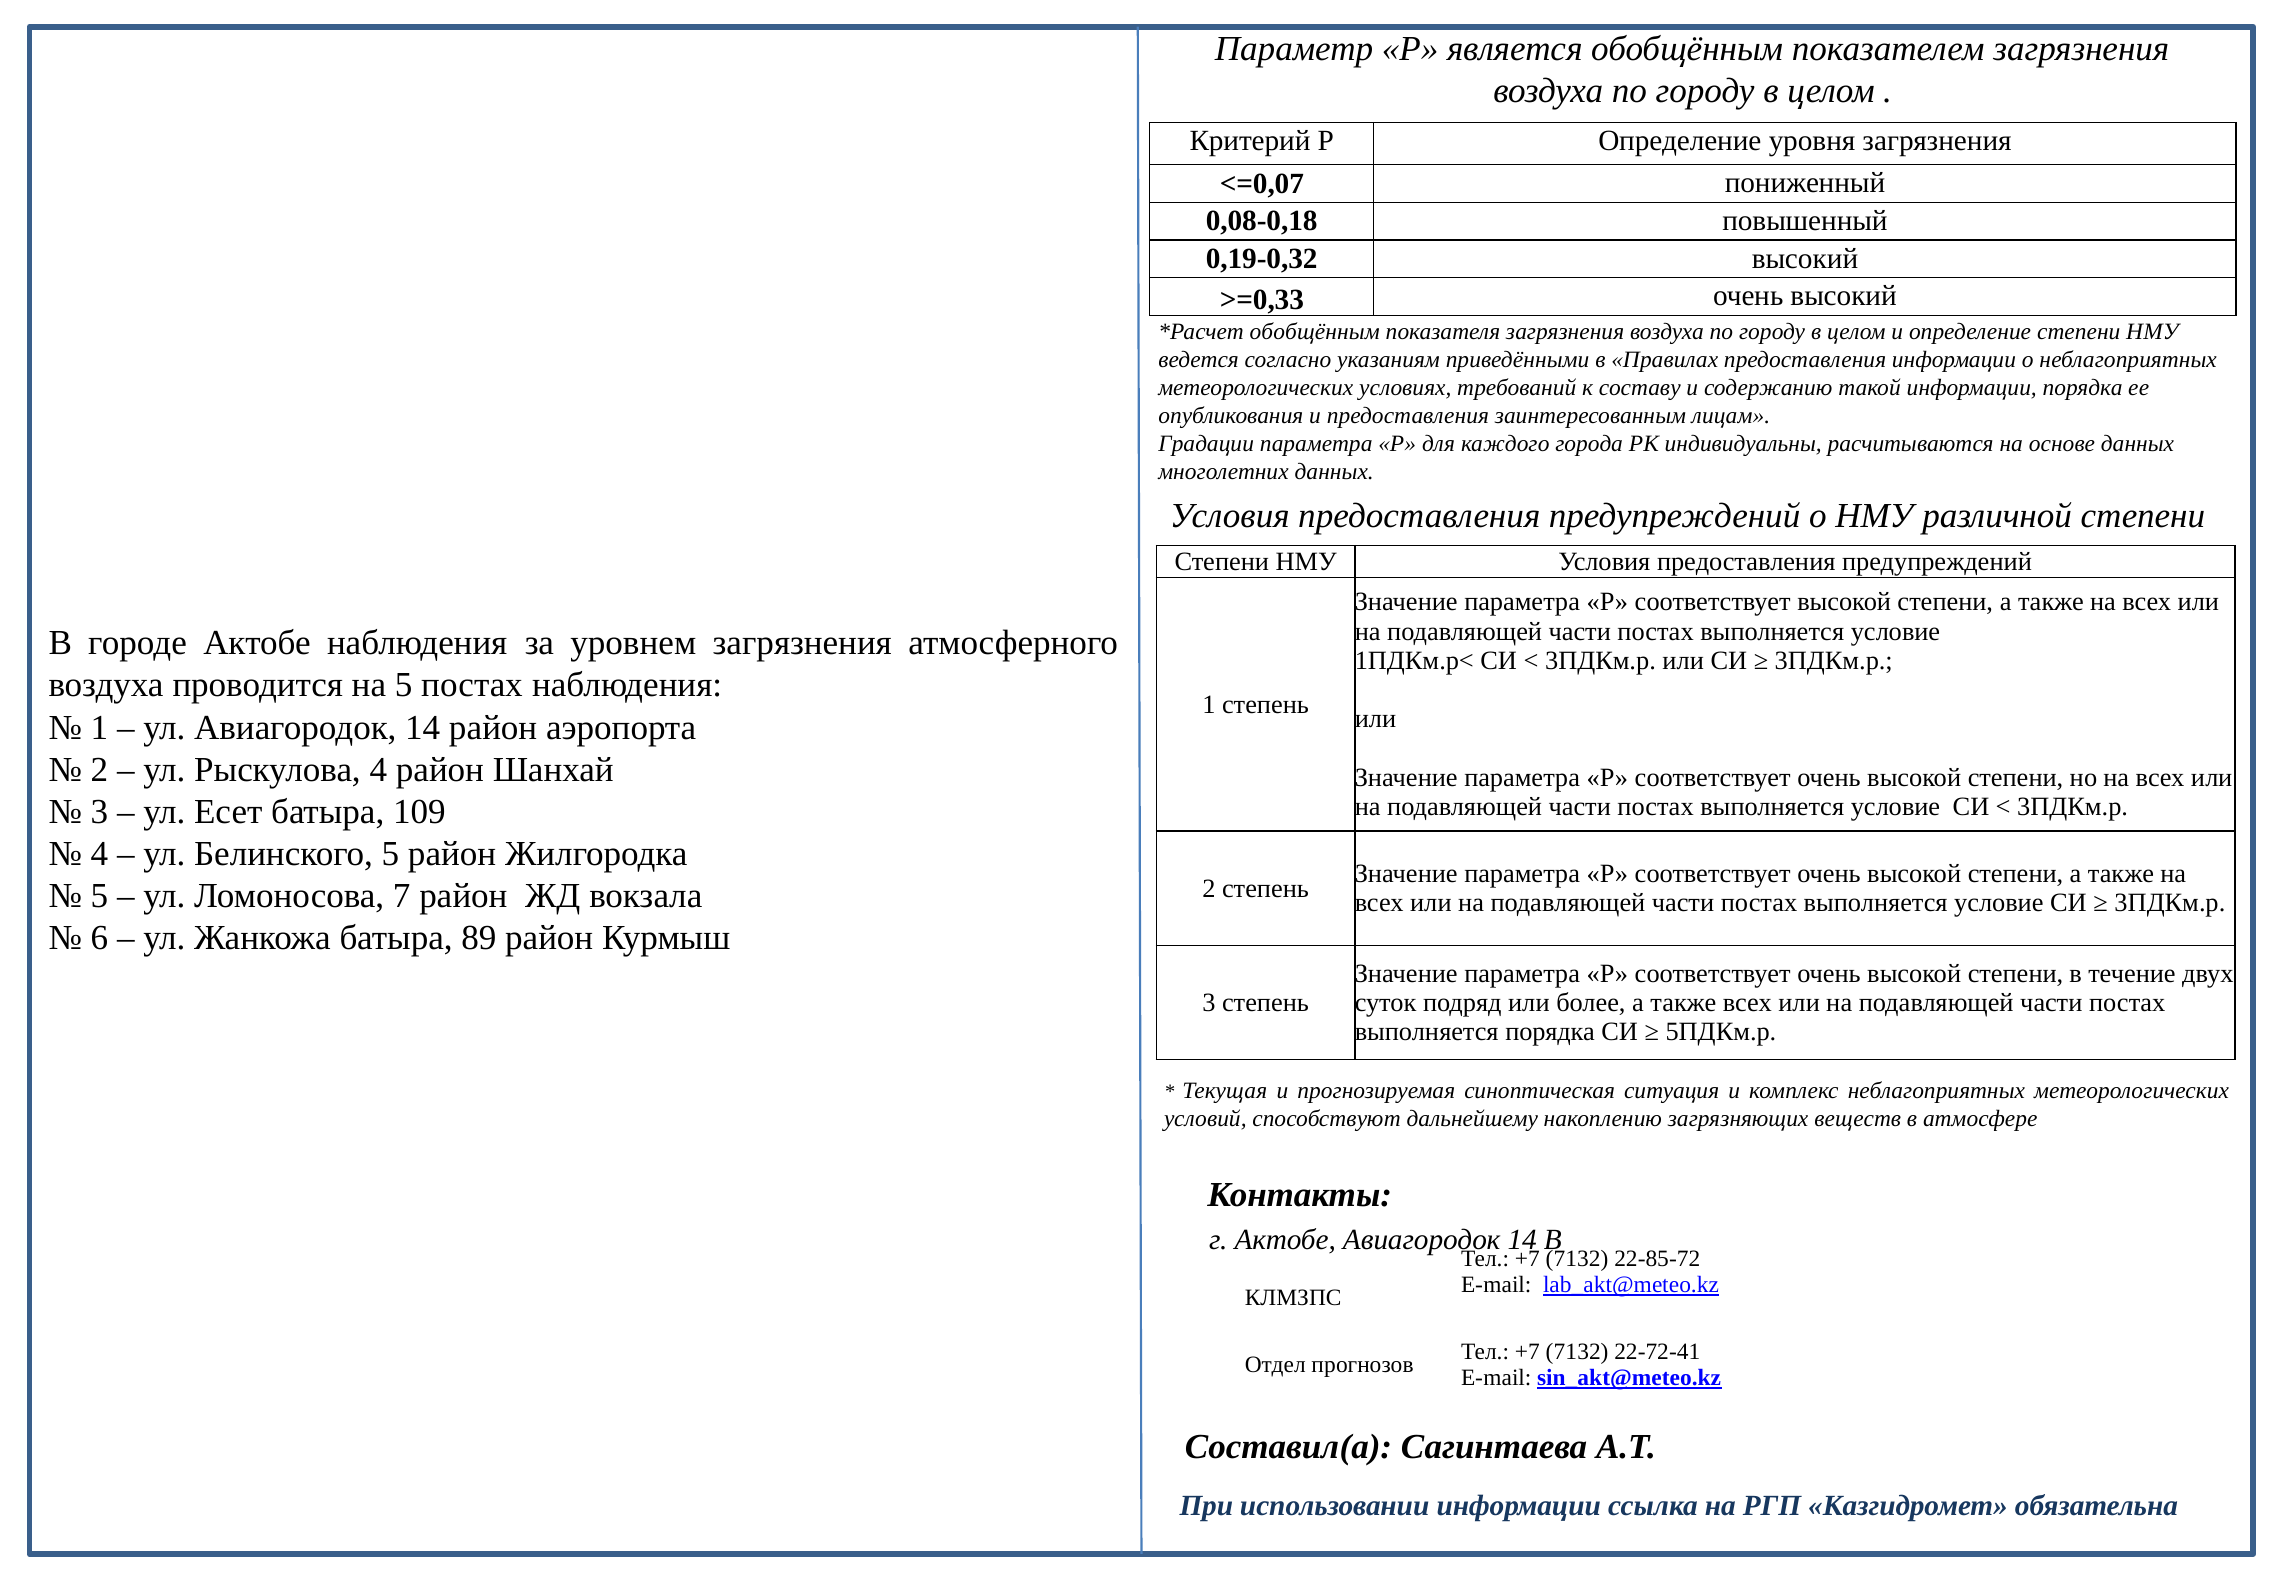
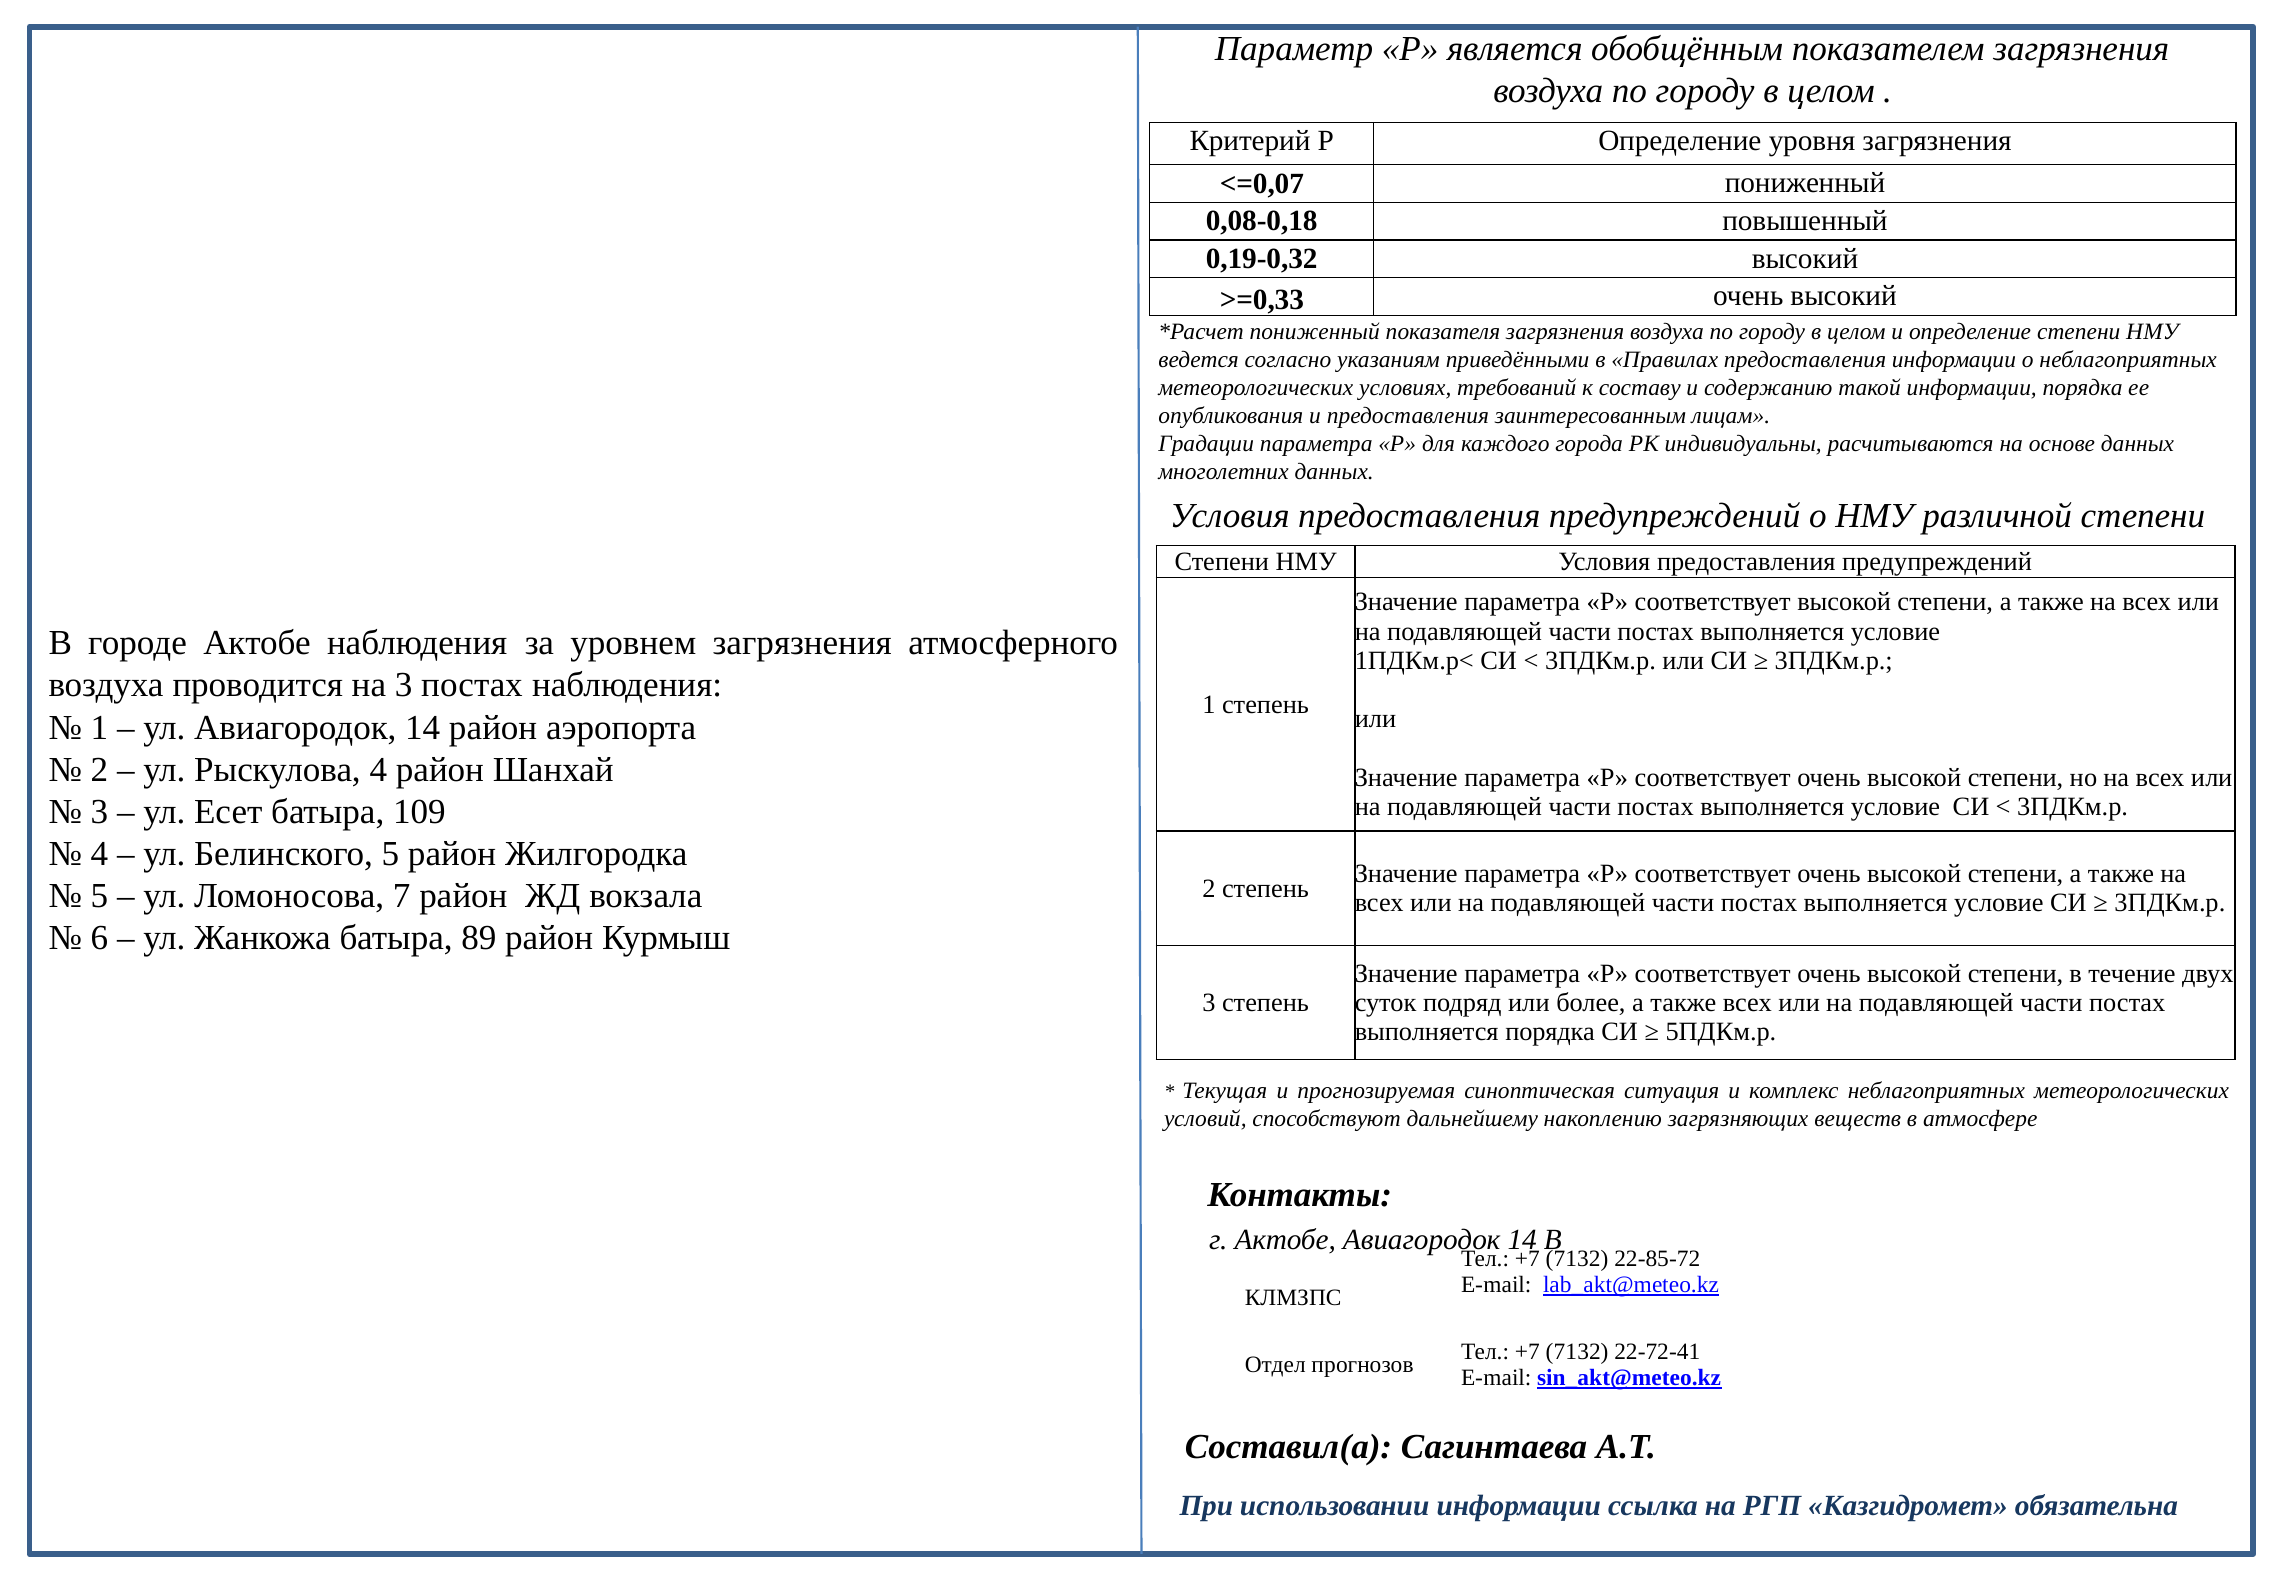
обобщённым: обобщённым -> пониженный (1315, 331)
на 5: 5 -> 3 (404, 685)
